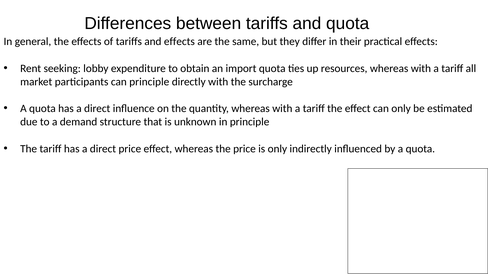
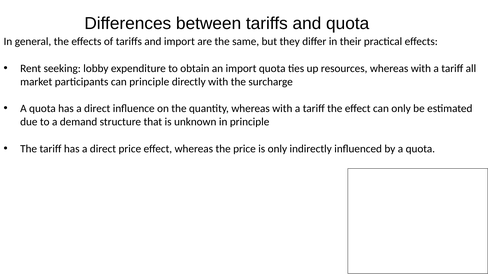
and effects: effects -> import (179, 42)
